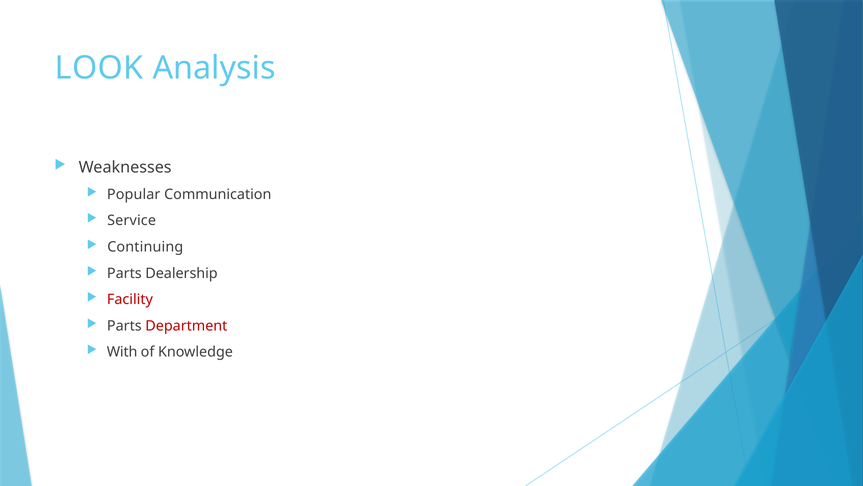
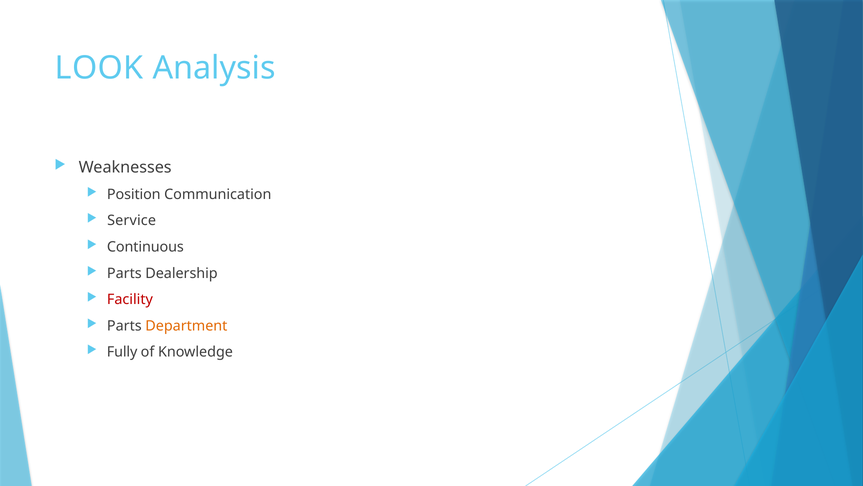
Popular: Popular -> Position (134, 194)
Continuing: Continuing -> Continuous (145, 247)
Department colour: red -> orange (186, 325)
With: With -> Fully (122, 352)
